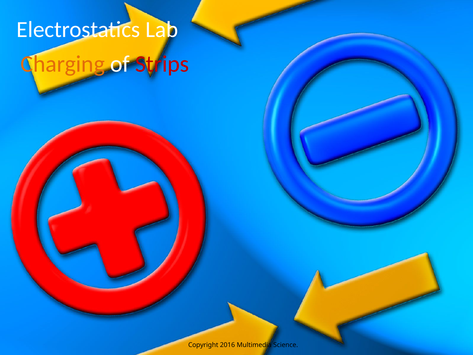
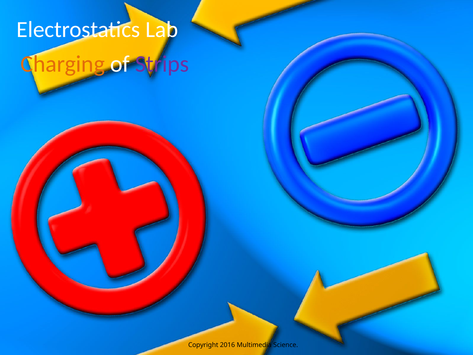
Strips colour: red -> purple (162, 64)
